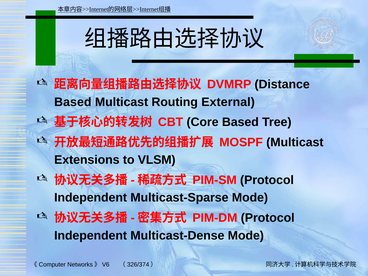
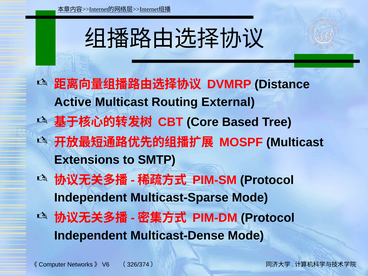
Based: Based -> Active (73, 102)
VLSM: VLSM -> SMTP (157, 160)
